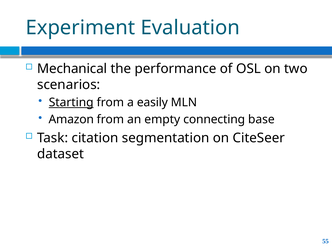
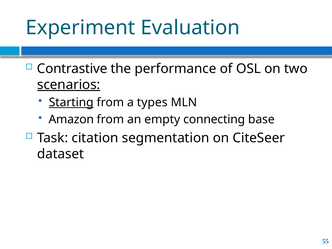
Mechanical: Mechanical -> Contrastive (72, 69)
scenarios underline: none -> present (69, 85)
easily: easily -> types (152, 102)
